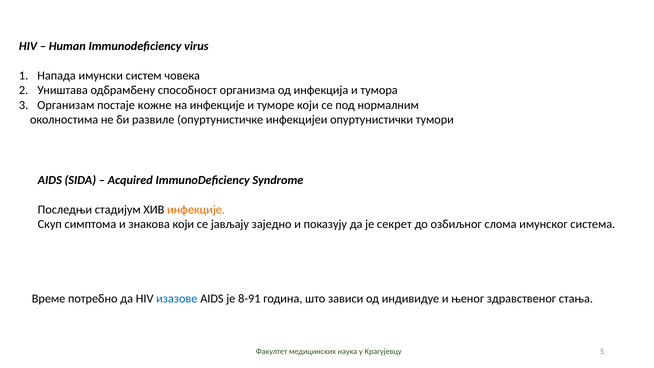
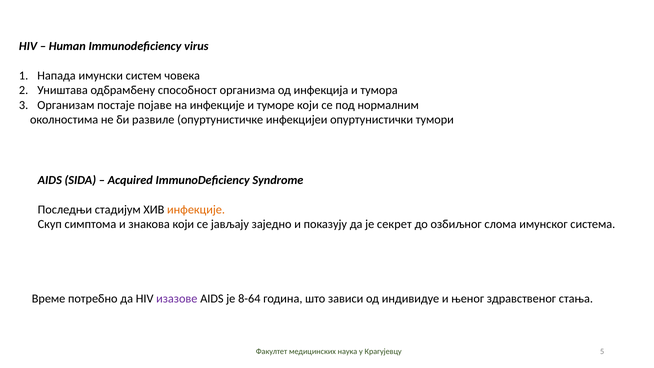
кожне: кожне -> појаве (155, 105)
изазове colour: blue -> purple (177, 299)
8-91: 8-91 -> 8-64 (249, 299)
